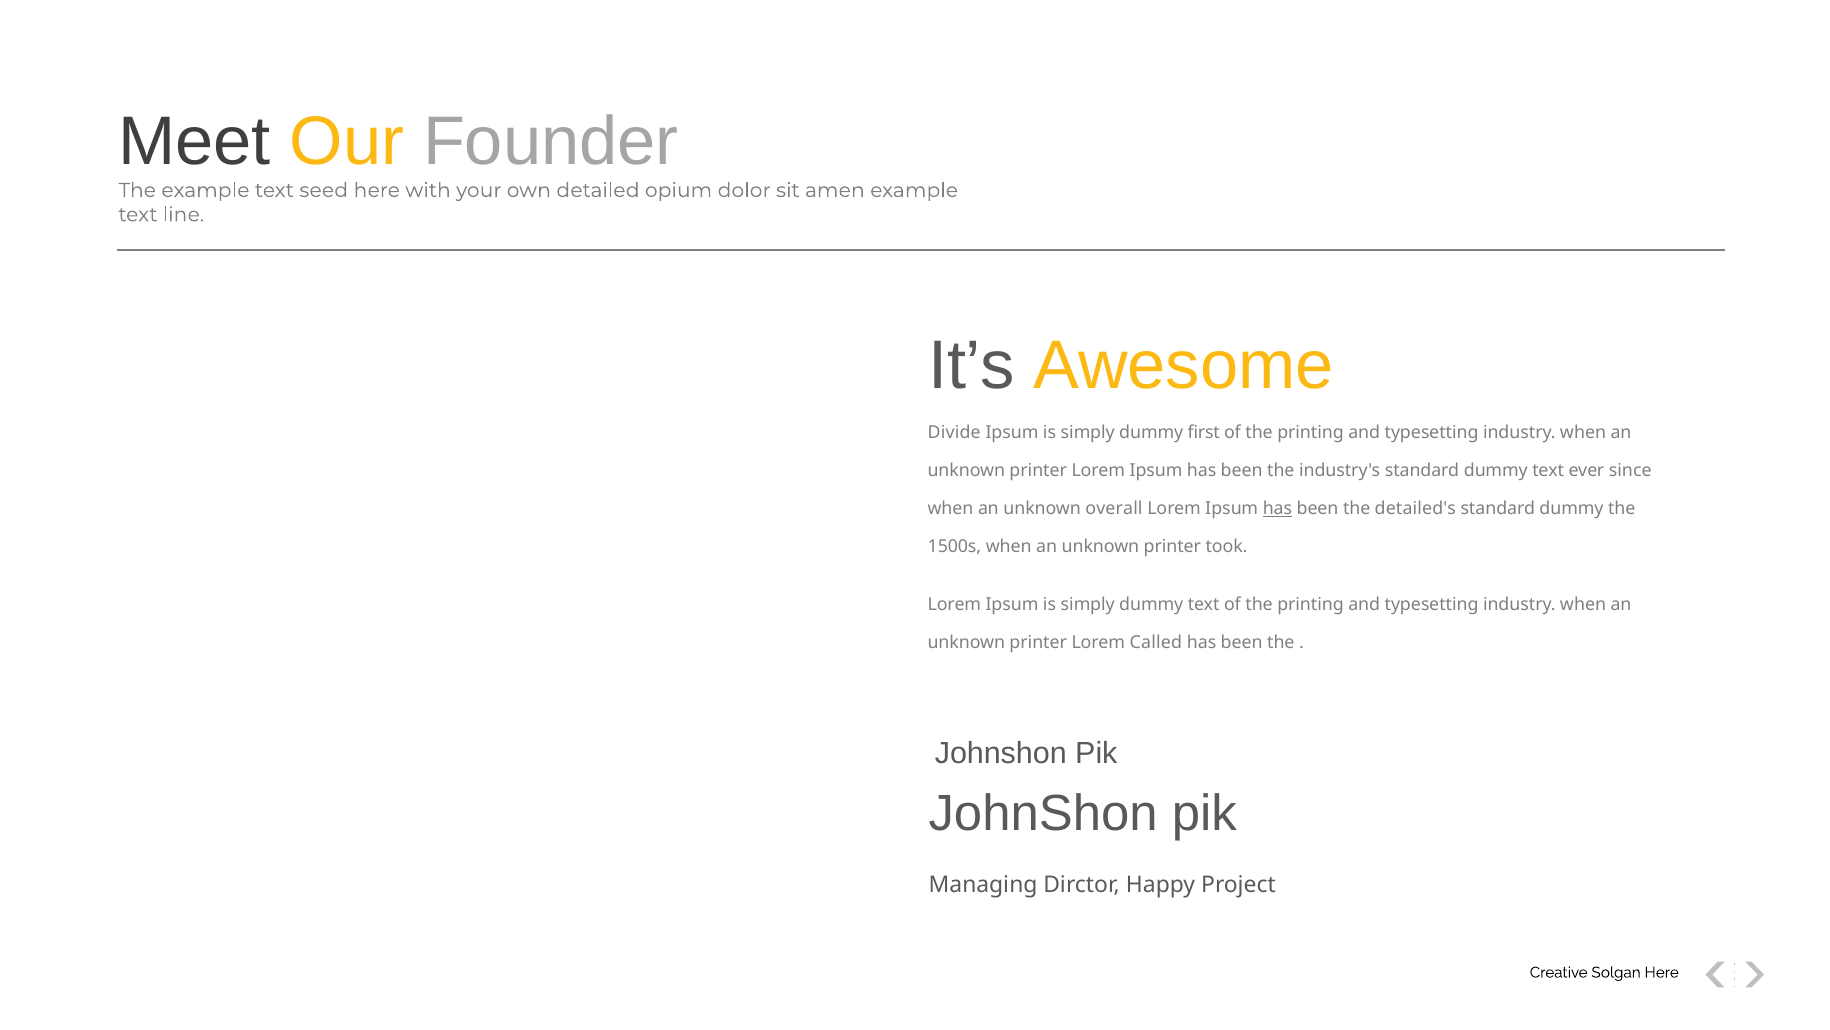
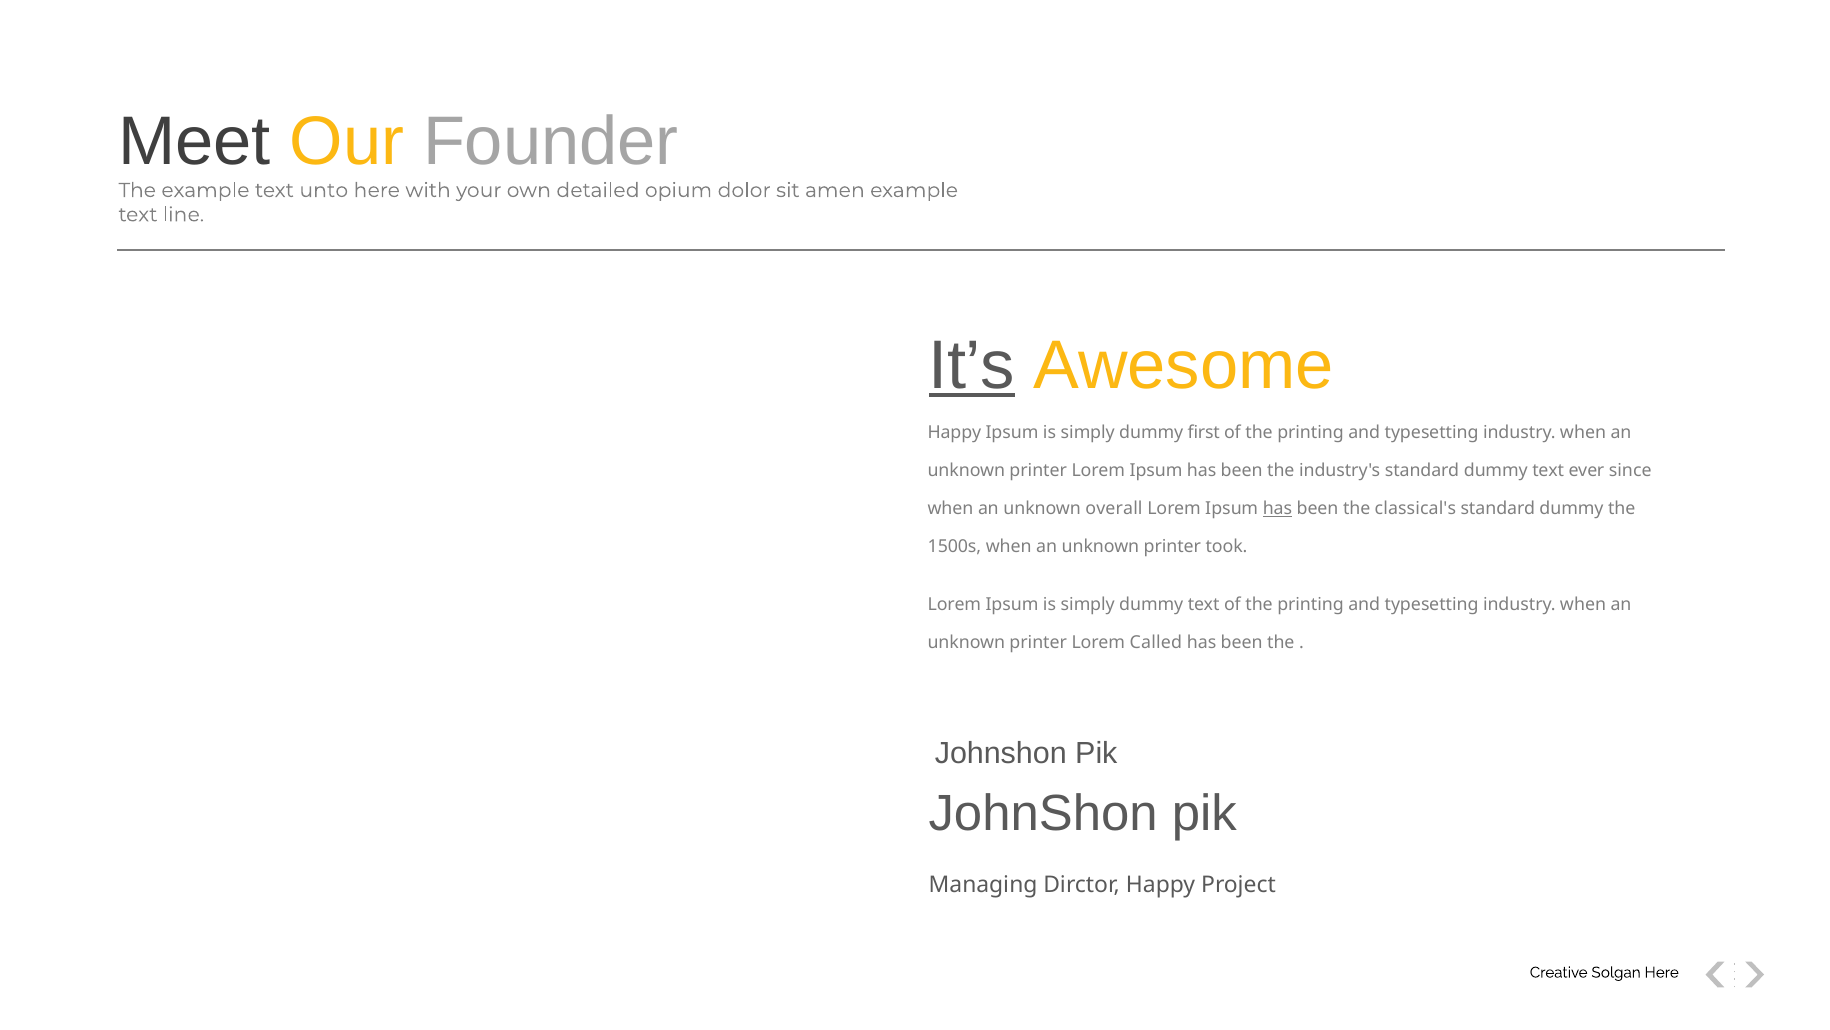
seed: seed -> unto (324, 190)
It’s underline: none -> present (972, 365)
Divide: Divide -> Happy (954, 432)
detailed's: detailed's -> classical's (1415, 508)
